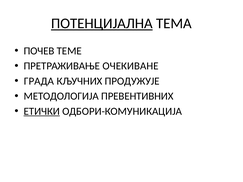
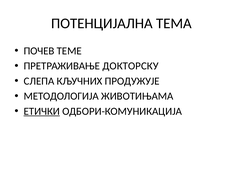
ПОТЕНЦИЈАЛНА underline: present -> none (102, 24)
ОЧЕКИВАНЕ: ОЧЕКИВАНЕ -> ДОКТОРСКУ (131, 66)
ГРАДА: ГРАДА -> СЛЕПА (39, 81)
ПРЕВЕНТИВНИХ: ПРЕВЕНТИВНИХ -> ЖИВОТИЊАМА (137, 96)
